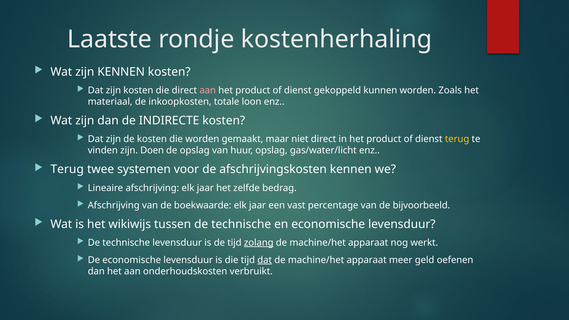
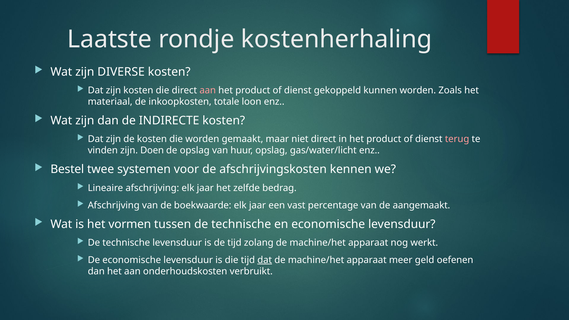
zijn KENNEN: KENNEN -> DIVERSE (121, 72)
terug colour: yellow -> pink (457, 139)
Terug: Terug -> Bestel (67, 169)
bijvoorbeeld: bijvoorbeeld -> aangemaakt (421, 205)
wikiwijs: wikiwijs -> vormen (130, 224)
zolang underline: present -> none (259, 243)
